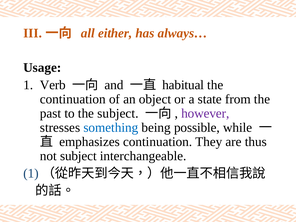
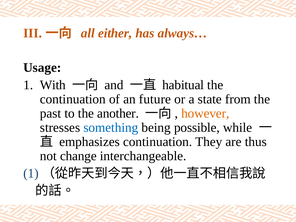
Verb: Verb -> With (53, 85)
object: object -> future (155, 99)
the subject: subject -> another (118, 113)
however colour: purple -> orange (205, 113)
not subject: subject -> change (78, 156)
